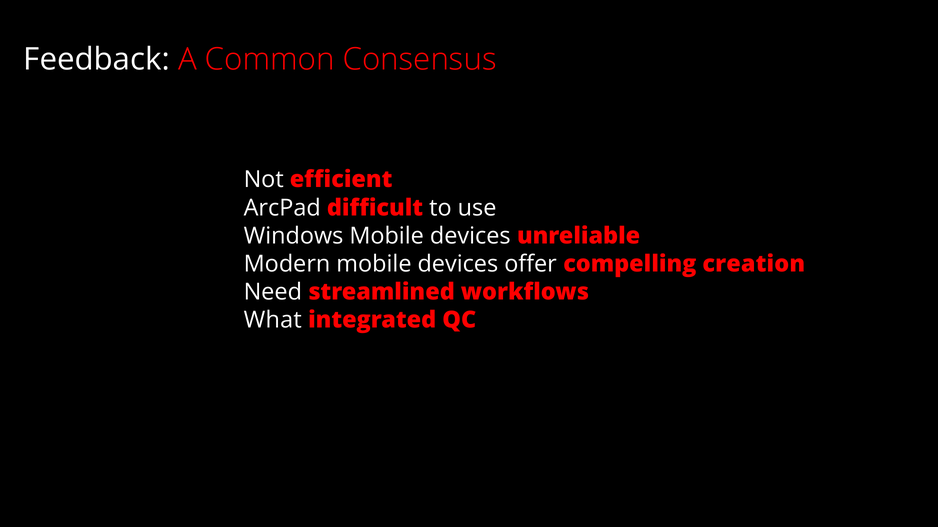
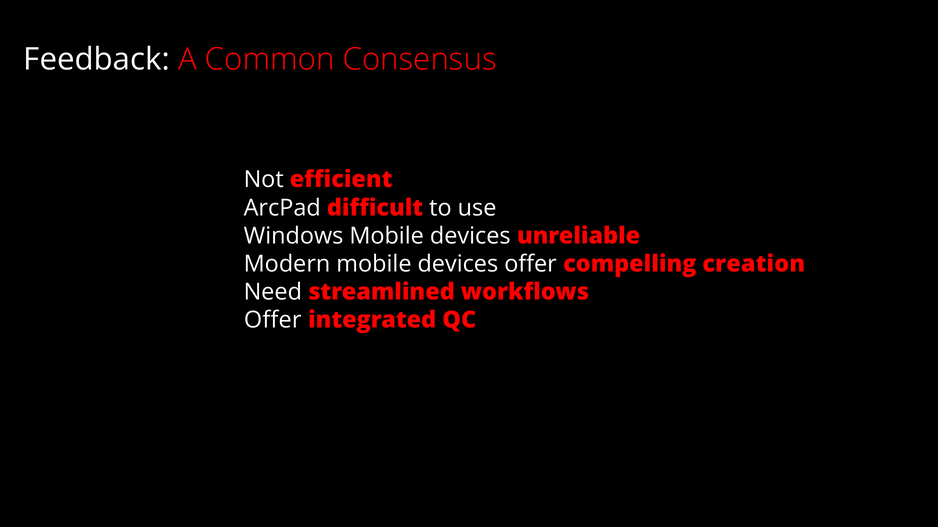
What: What -> Offer (273, 321)
